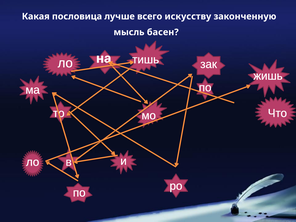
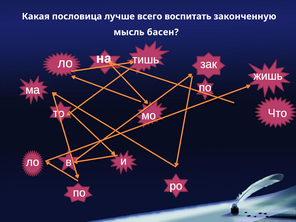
искусству: искусству -> воспитать (188, 16)
